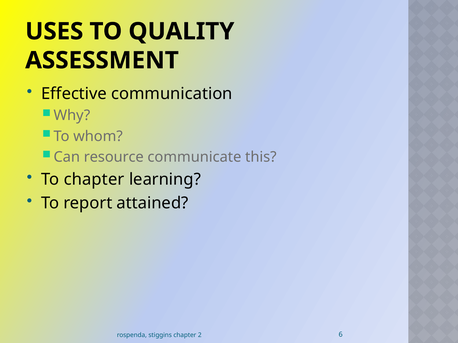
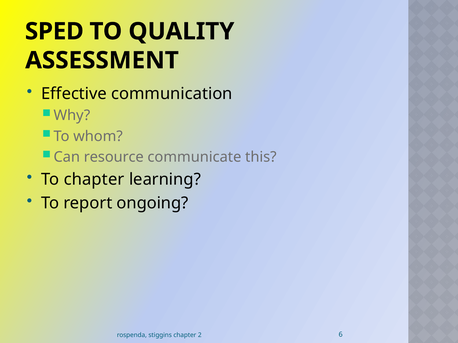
USES: USES -> SPED (54, 31)
attained: attained -> ongoing (153, 203)
